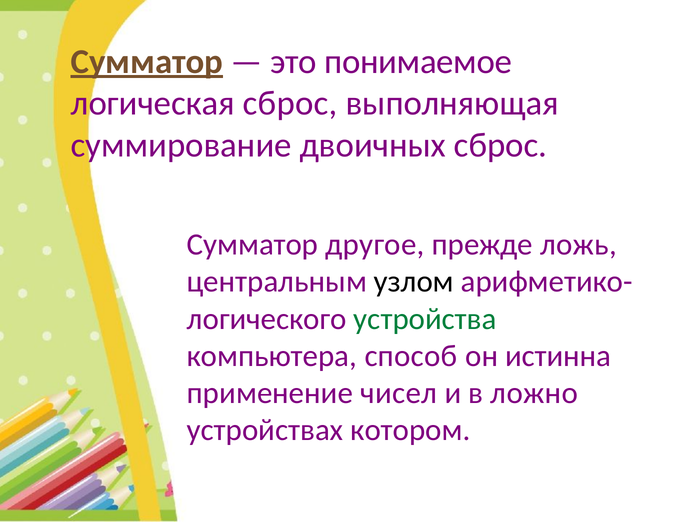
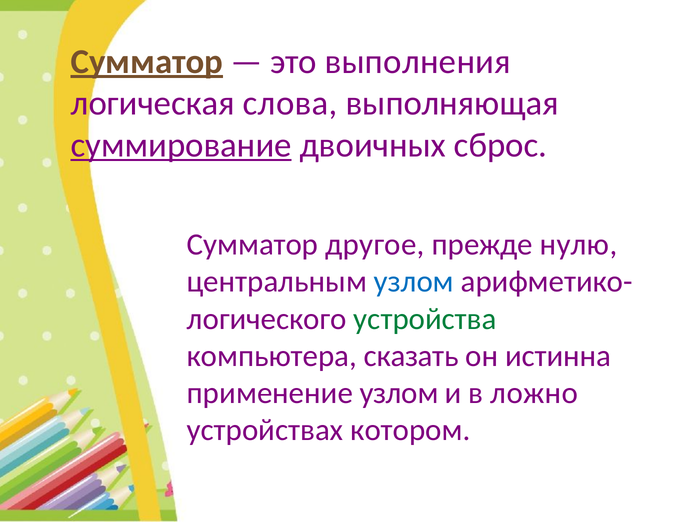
понимаемое: понимаемое -> выполнения (418, 62)
логическая сброс: сброс -> слова (290, 103)
суммирование underline: none -> present (181, 145)
ложь: ложь -> нулю (579, 245)
узлом colour: black -> blue (414, 282)
способ: способ -> сказать (411, 356)
применение чисел: чисел -> узлом (399, 394)
